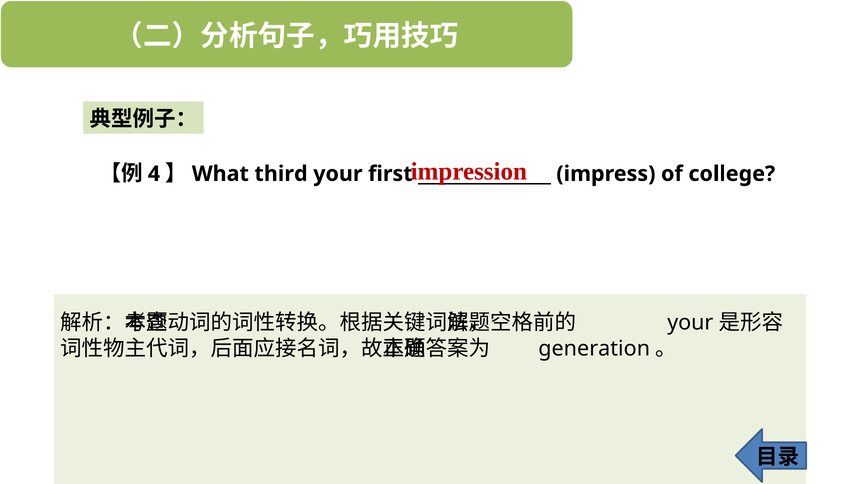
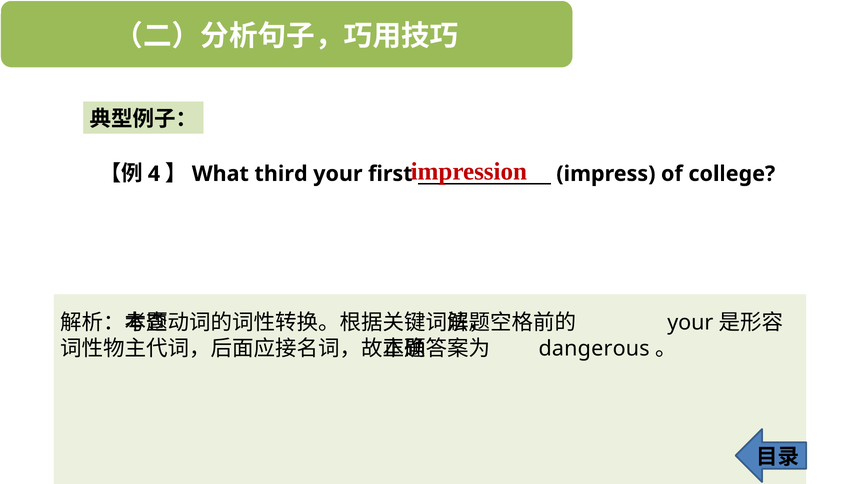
generation: generation -> dangerous (594, 348)
